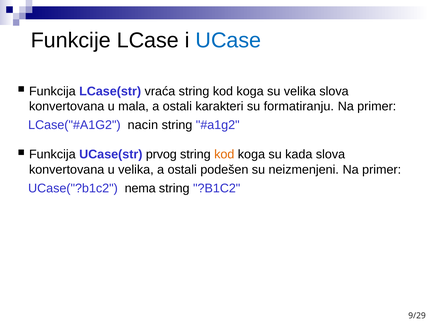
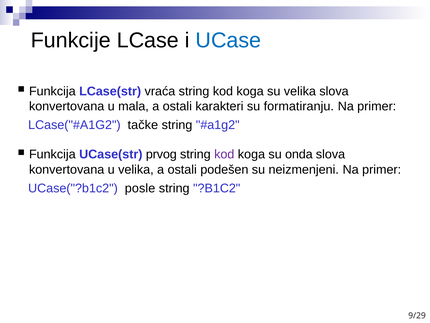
nacin: nacin -> tačke (143, 125)
kod colour: orange -> purple (224, 154)
kada: kada -> onda (299, 154)
nema: nema -> posle (140, 188)
